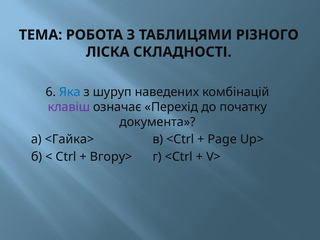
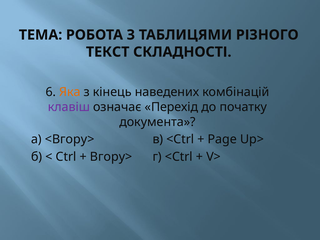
ЛІСКА: ЛІСКА -> ТЕКСТ (108, 52)
Яка colour: blue -> orange (70, 92)
шуруп: шуруп -> кінець (112, 92)
<Гайка>: <Гайка> -> <Вгору> (70, 139)
